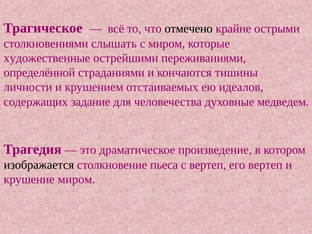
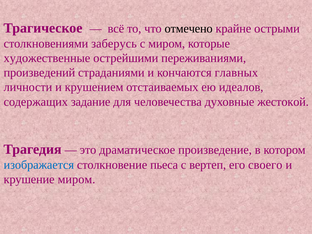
слышать: слышать -> заберусь (114, 44)
определённой: определённой -> произведений (39, 73)
тишины: тишины -> главных (236, 73)
медведем: медведем -> жестокой (283, 102)
изображается colour: black -> blue (39, 165)
его вертеп: вертеп -> своего (265, 165)
